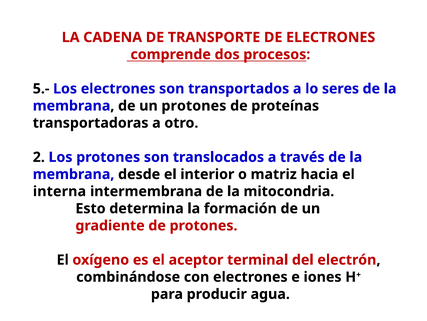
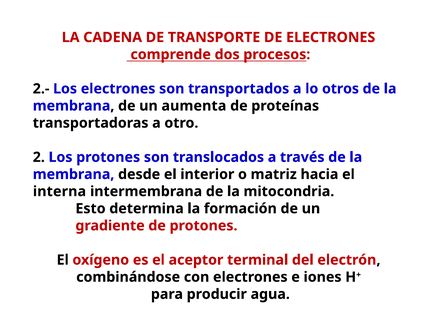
5.-: 5.- -> 2.- (41, 89)
seres: seres -> otros (341, 89)
un protones: protones -> aumenta (194, 106)
